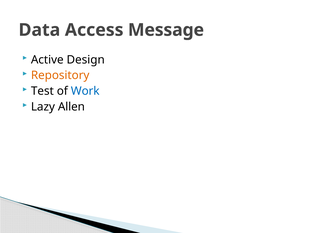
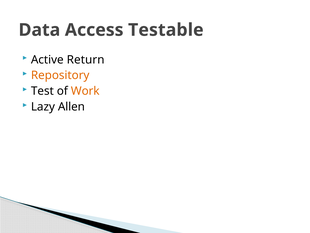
Message: Message -> Testable (166, 30)
Design: Design -> Return (86, 60)
Work colour: blue -> orange (85, 91)
